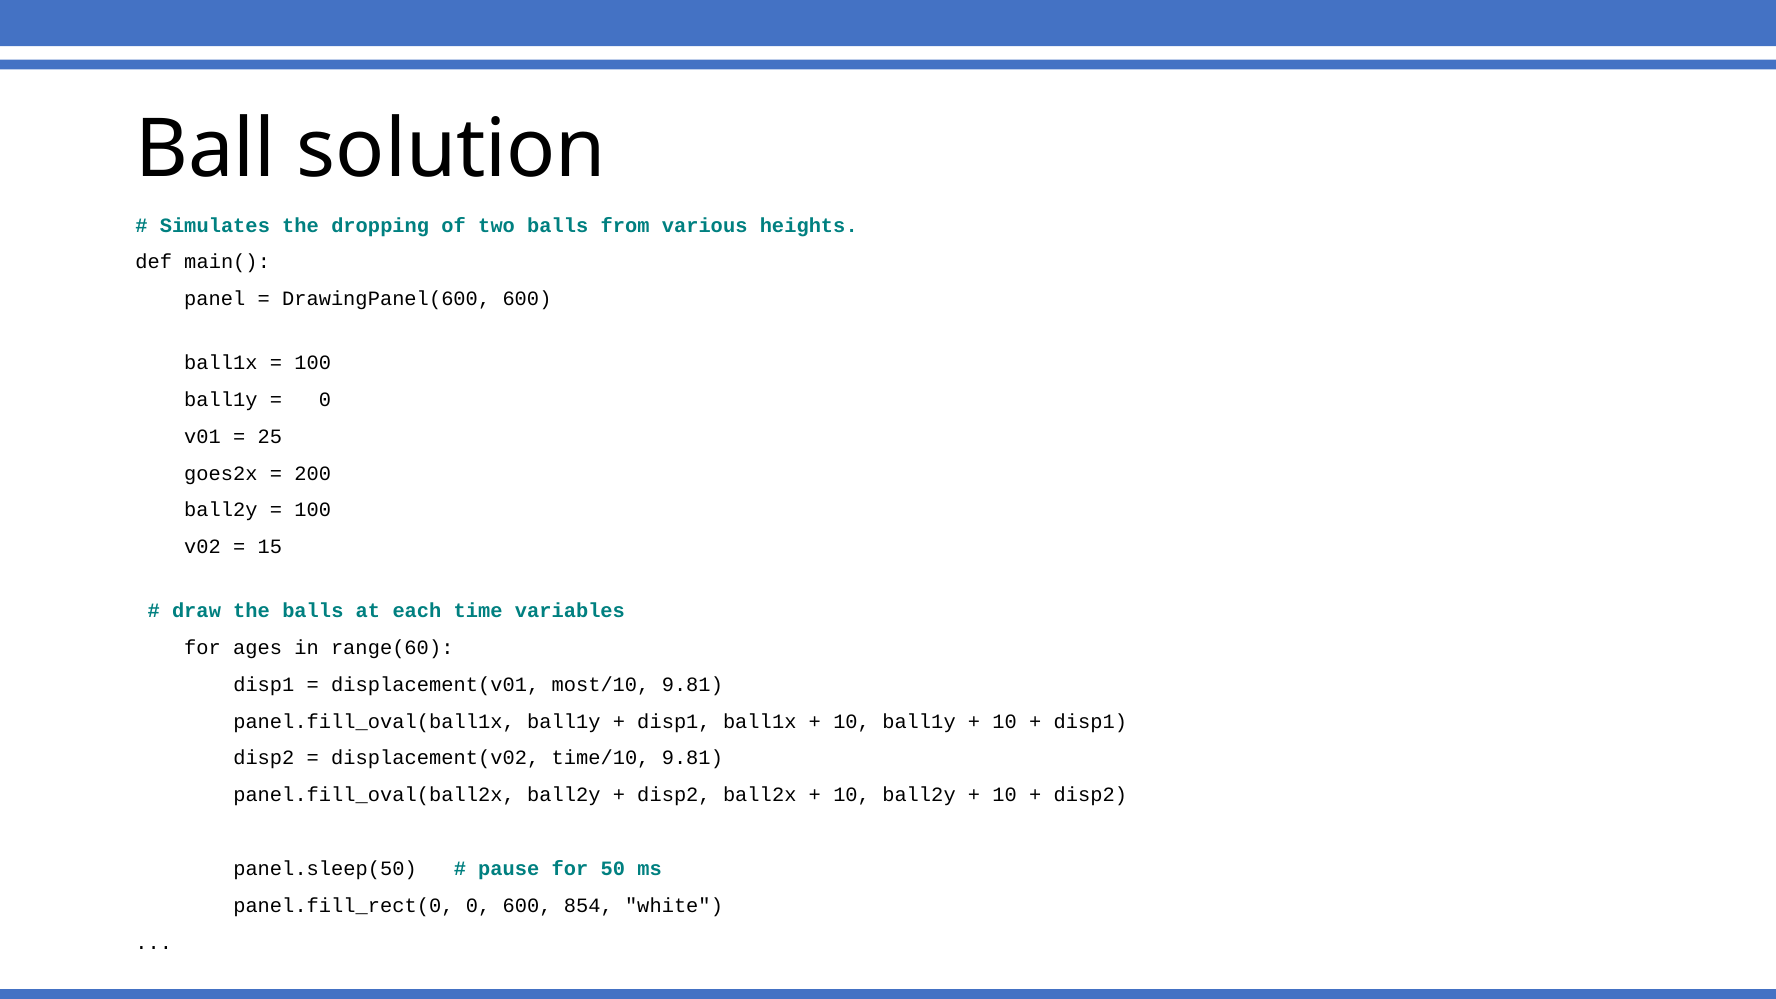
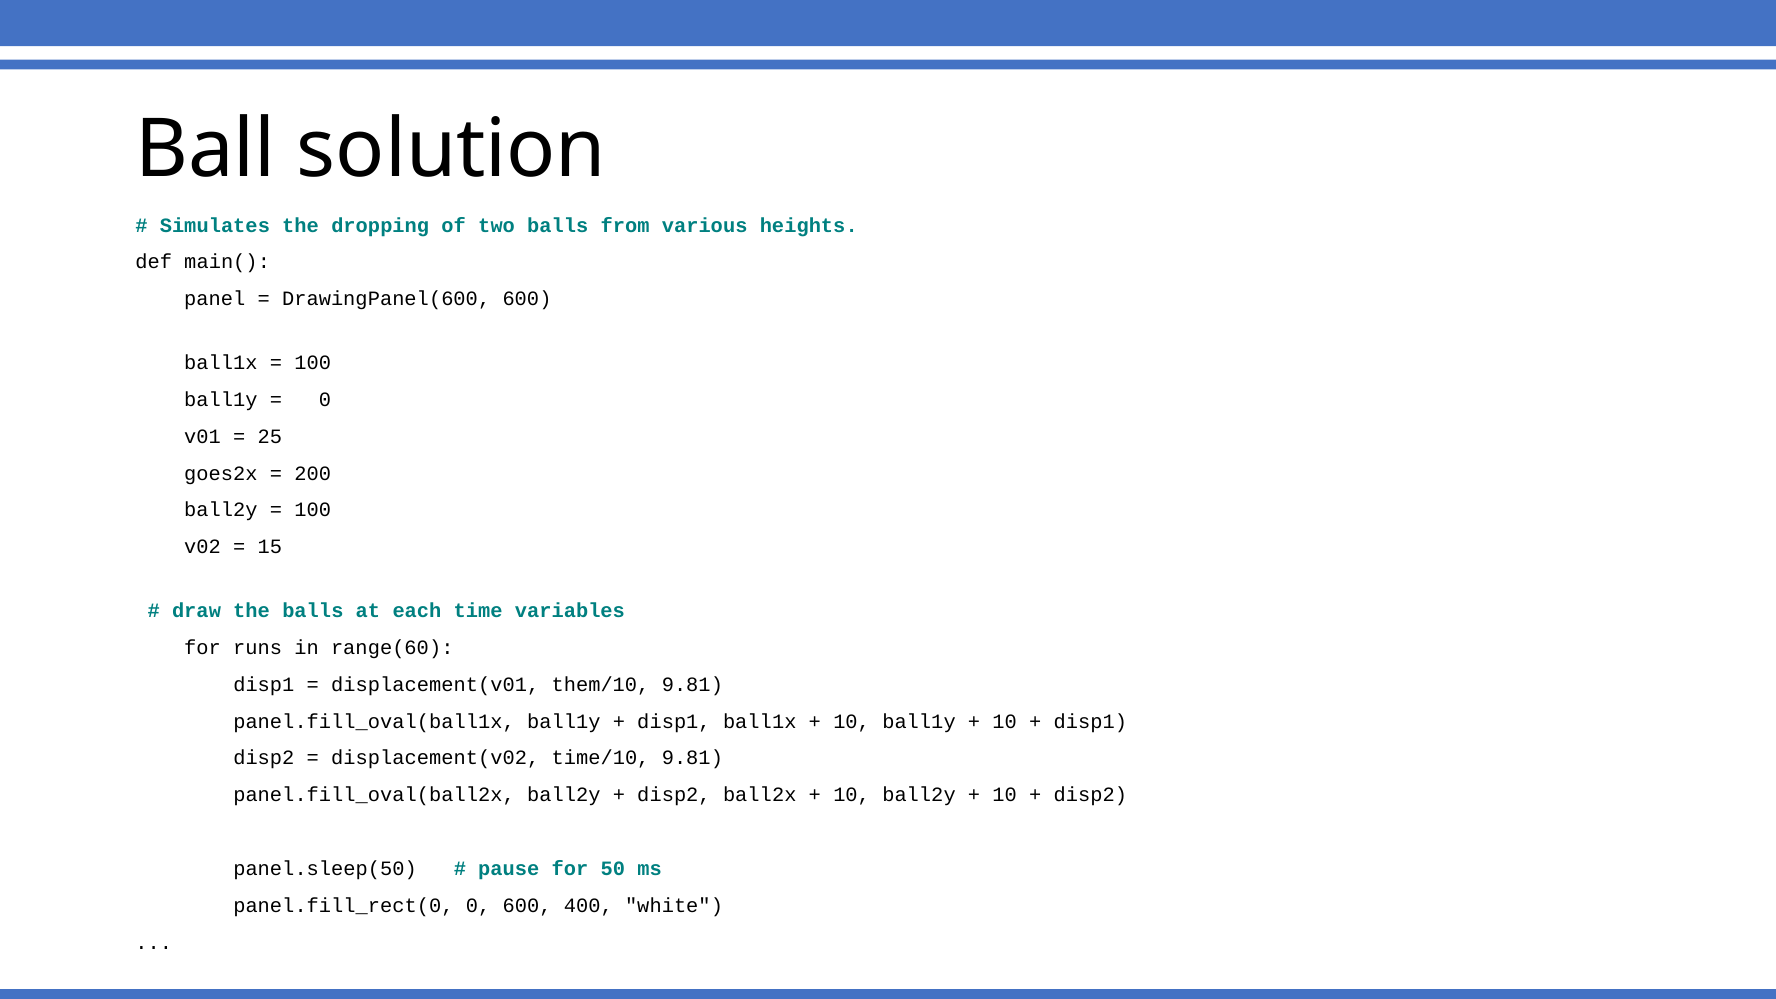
ages: ages -> runs (258, 648)
most/10: most/10 -> them/10 (601, 685)
854: 854 -> 400 (588, 906)
